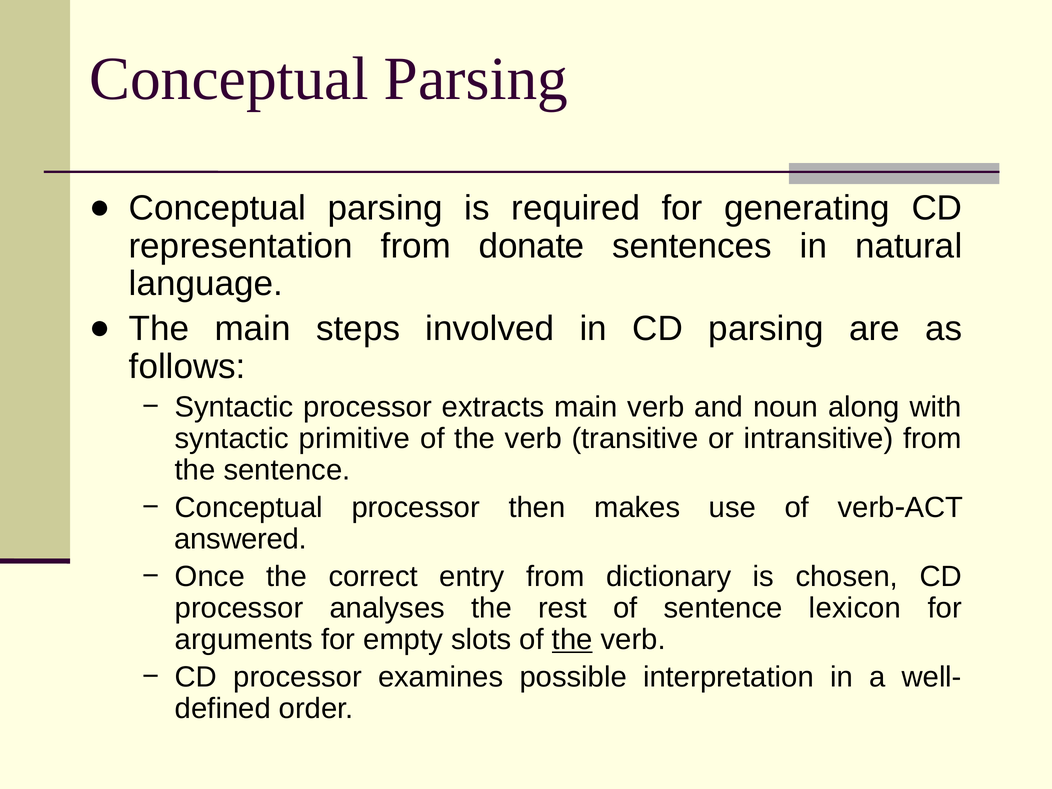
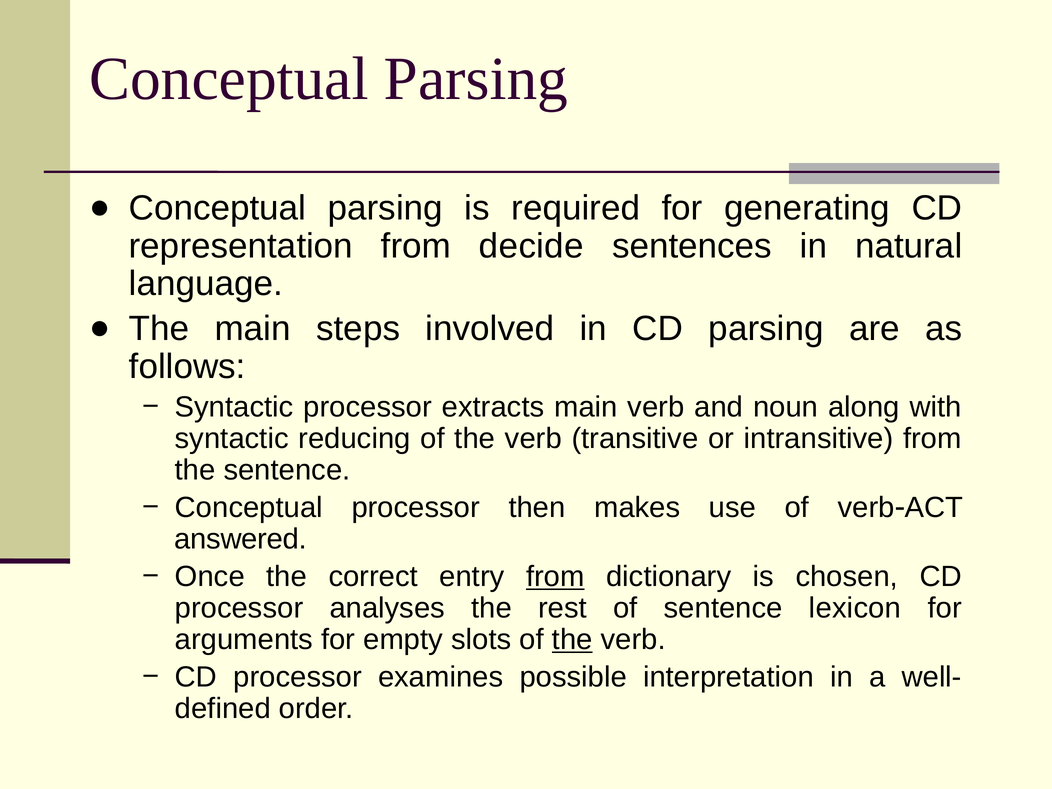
donate: donate -> decide (531, 246)
primitive: primitive -> reducing (355, 439)
from underline: none -> present (555, 577)
